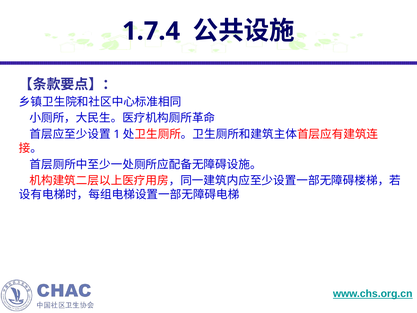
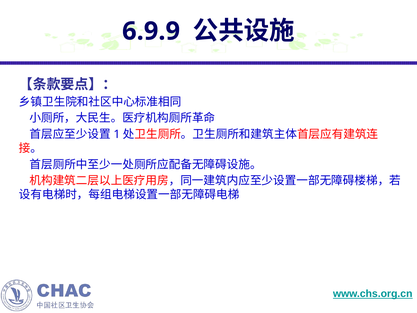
1.7.4: 1.7.4 -> 6.9.9 (151, 31)
